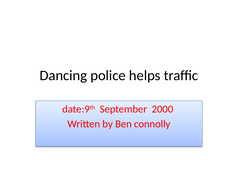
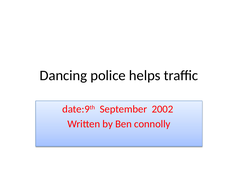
2000: 2000 -> 2002 (162, 109)
